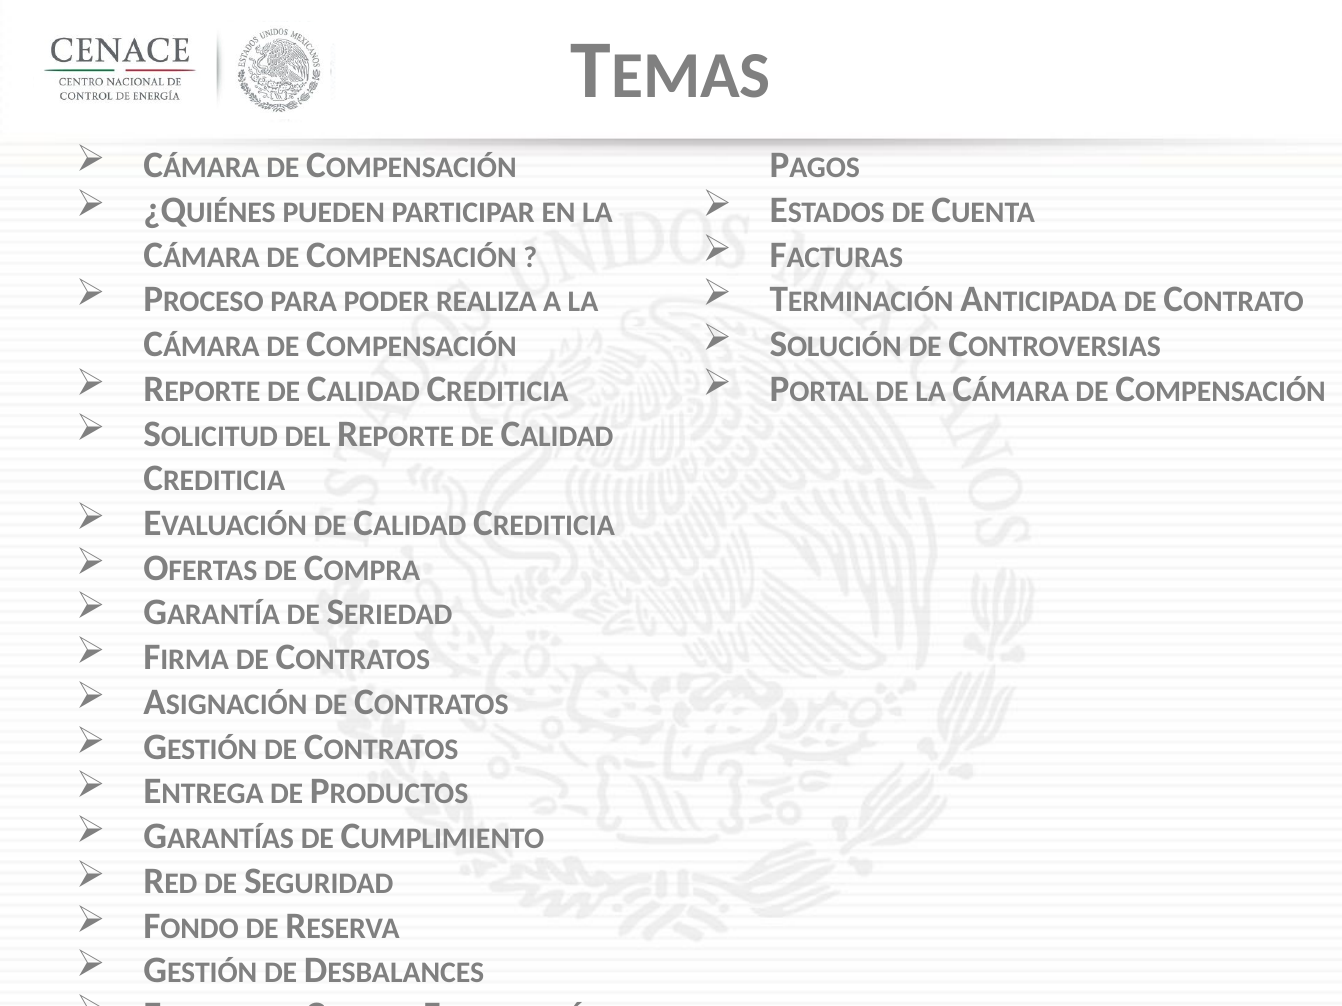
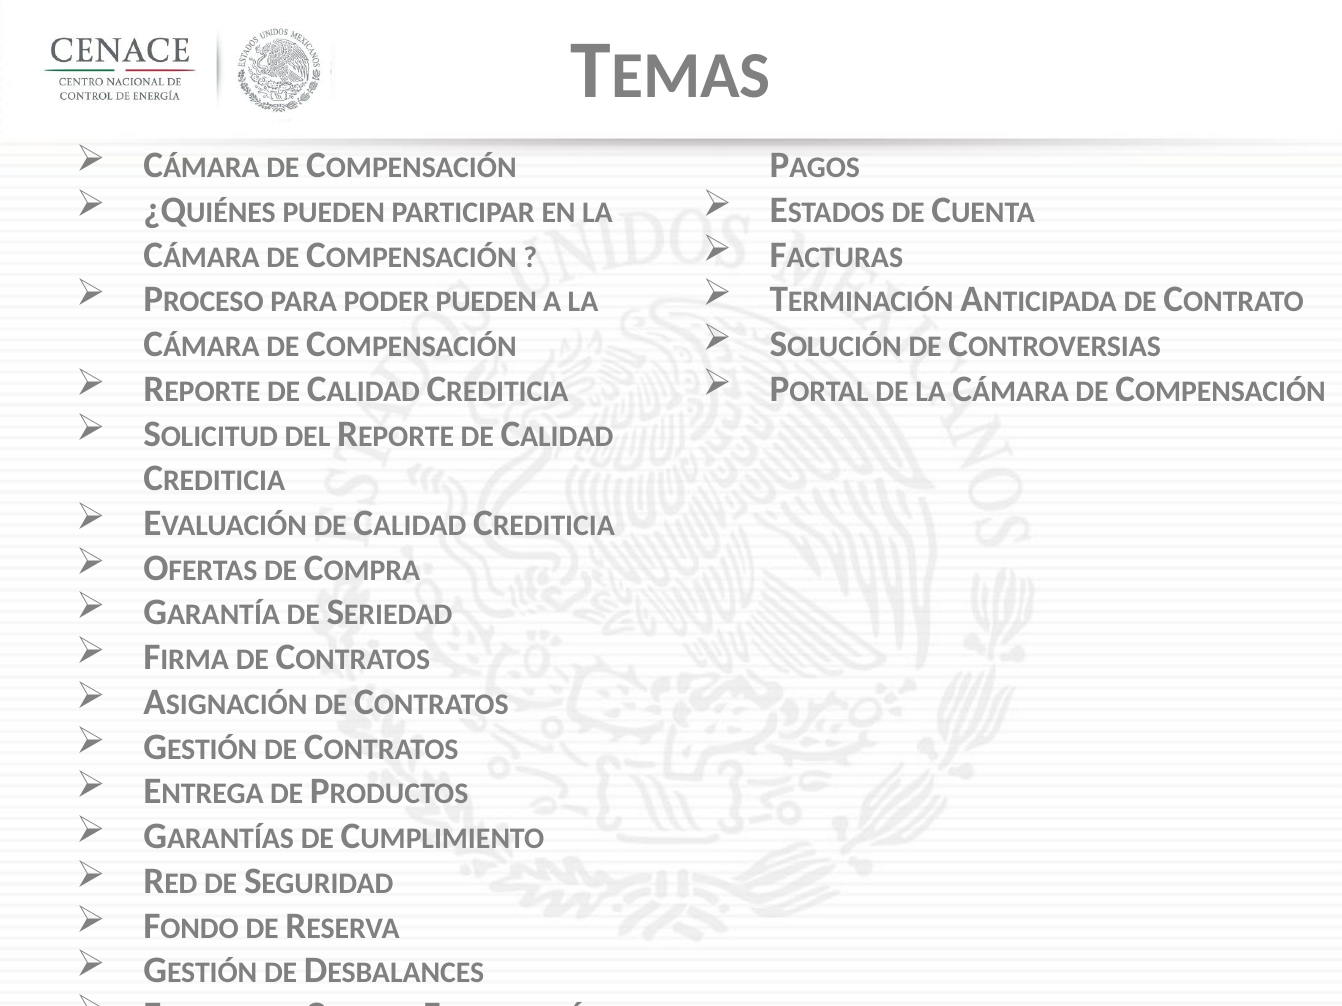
PODER REALIZA: REALIZA -> PUEDEN (486, 302)
